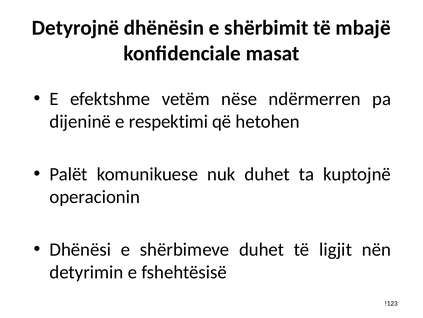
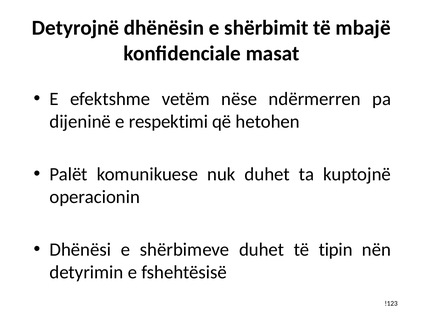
ligjit: ligjit -> tipin (336, 249)
